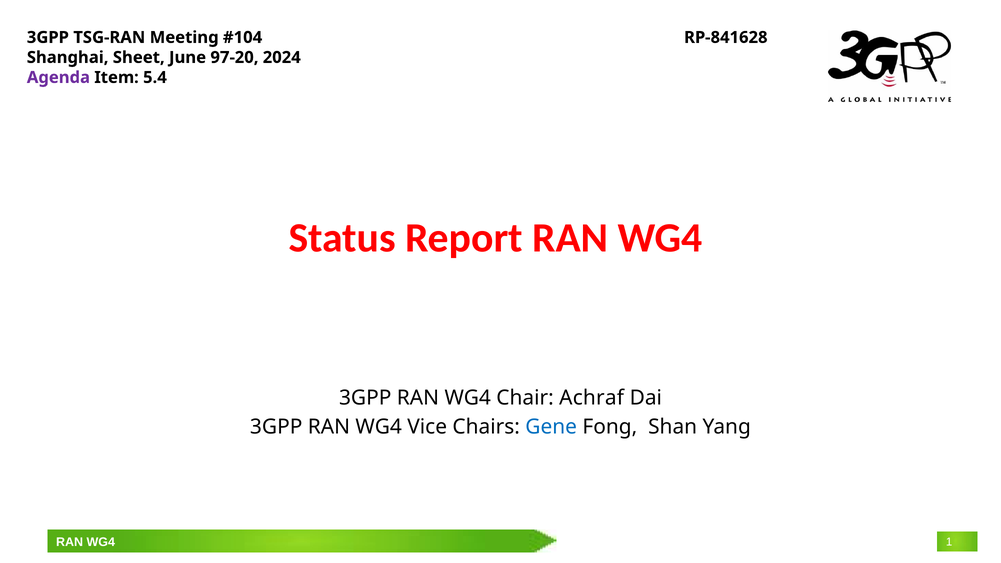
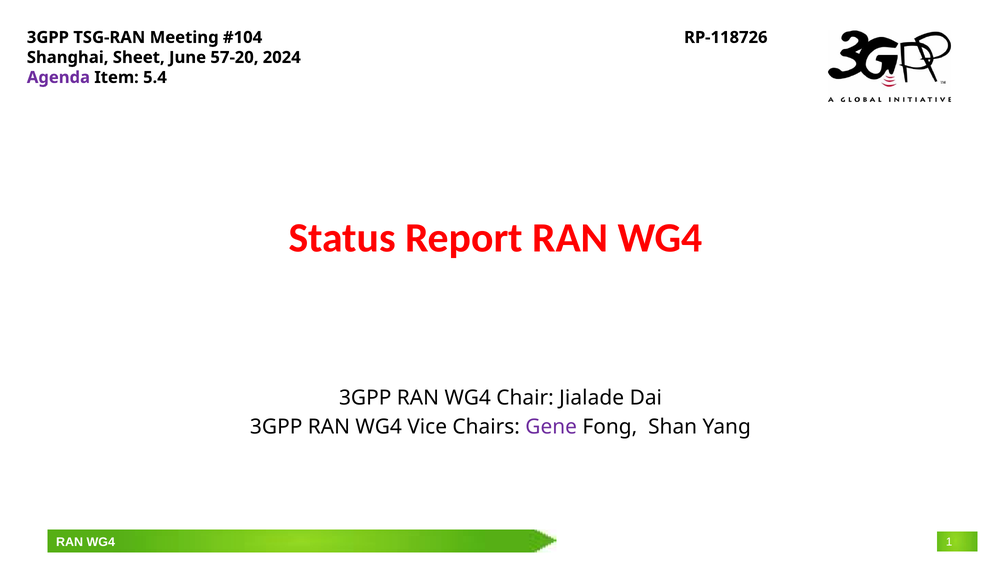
RP-841628: RP-841628 -> RP-118726 (726, 37)
97-20: 97-20 -> 57-20 (234, 57)
Achraf: Achraf -> Jialade (592, 398)
Gene colour: blue -> purple (551, 427)
